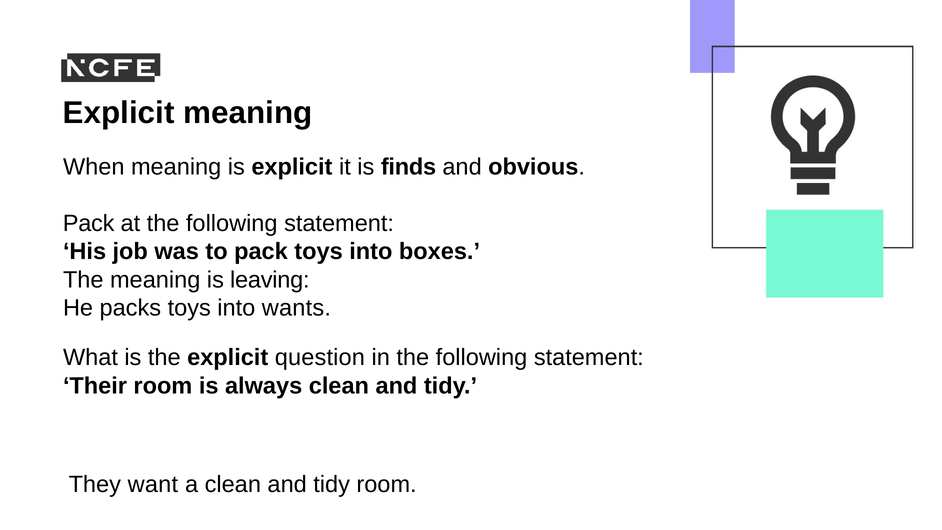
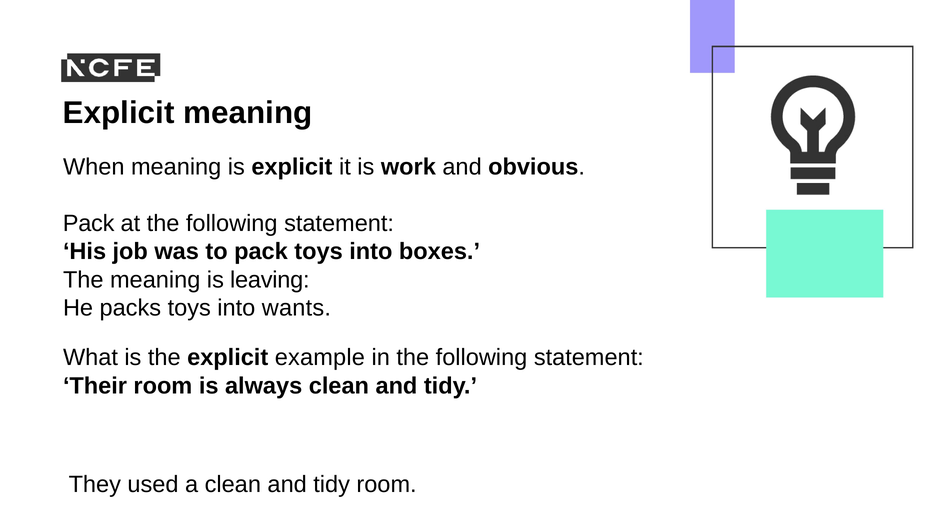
finds: finds -> work (408, 167)
question: question -> example (320, 358)
want: want -> used (153, 485)
